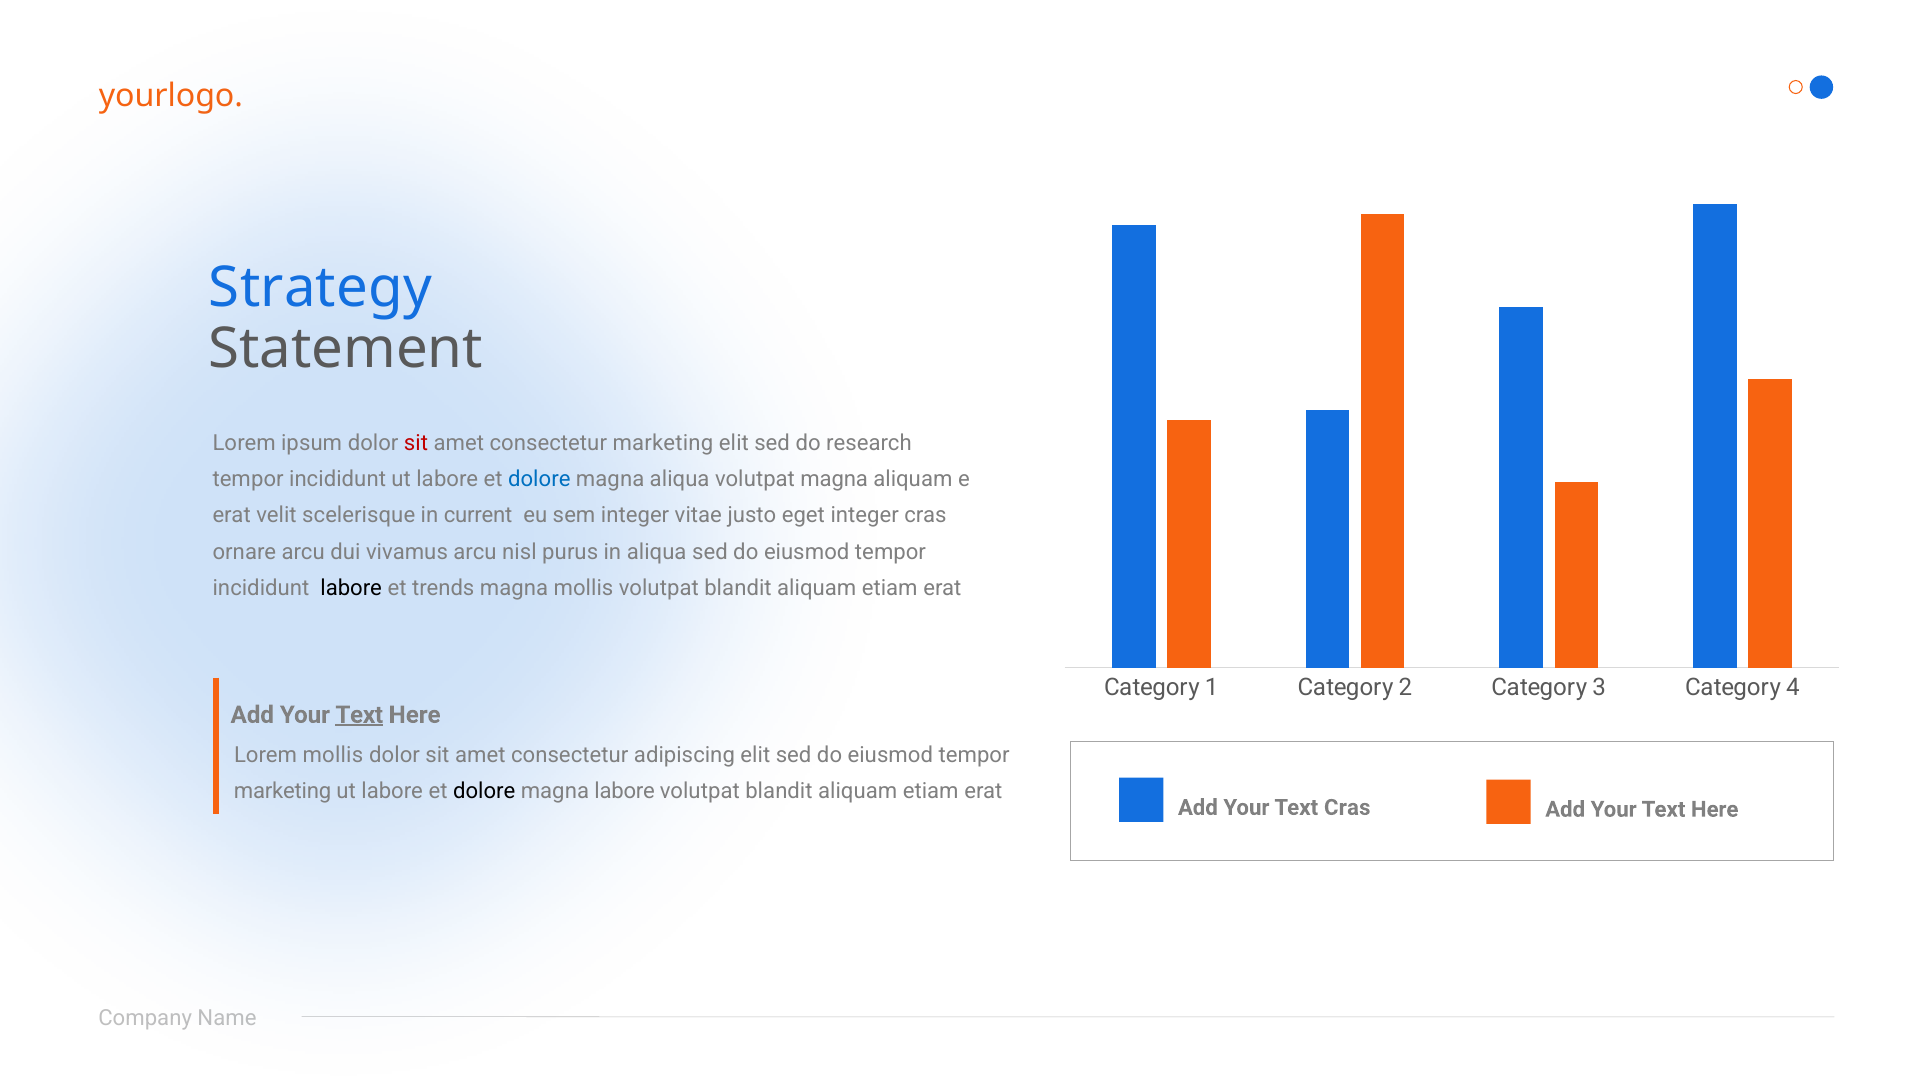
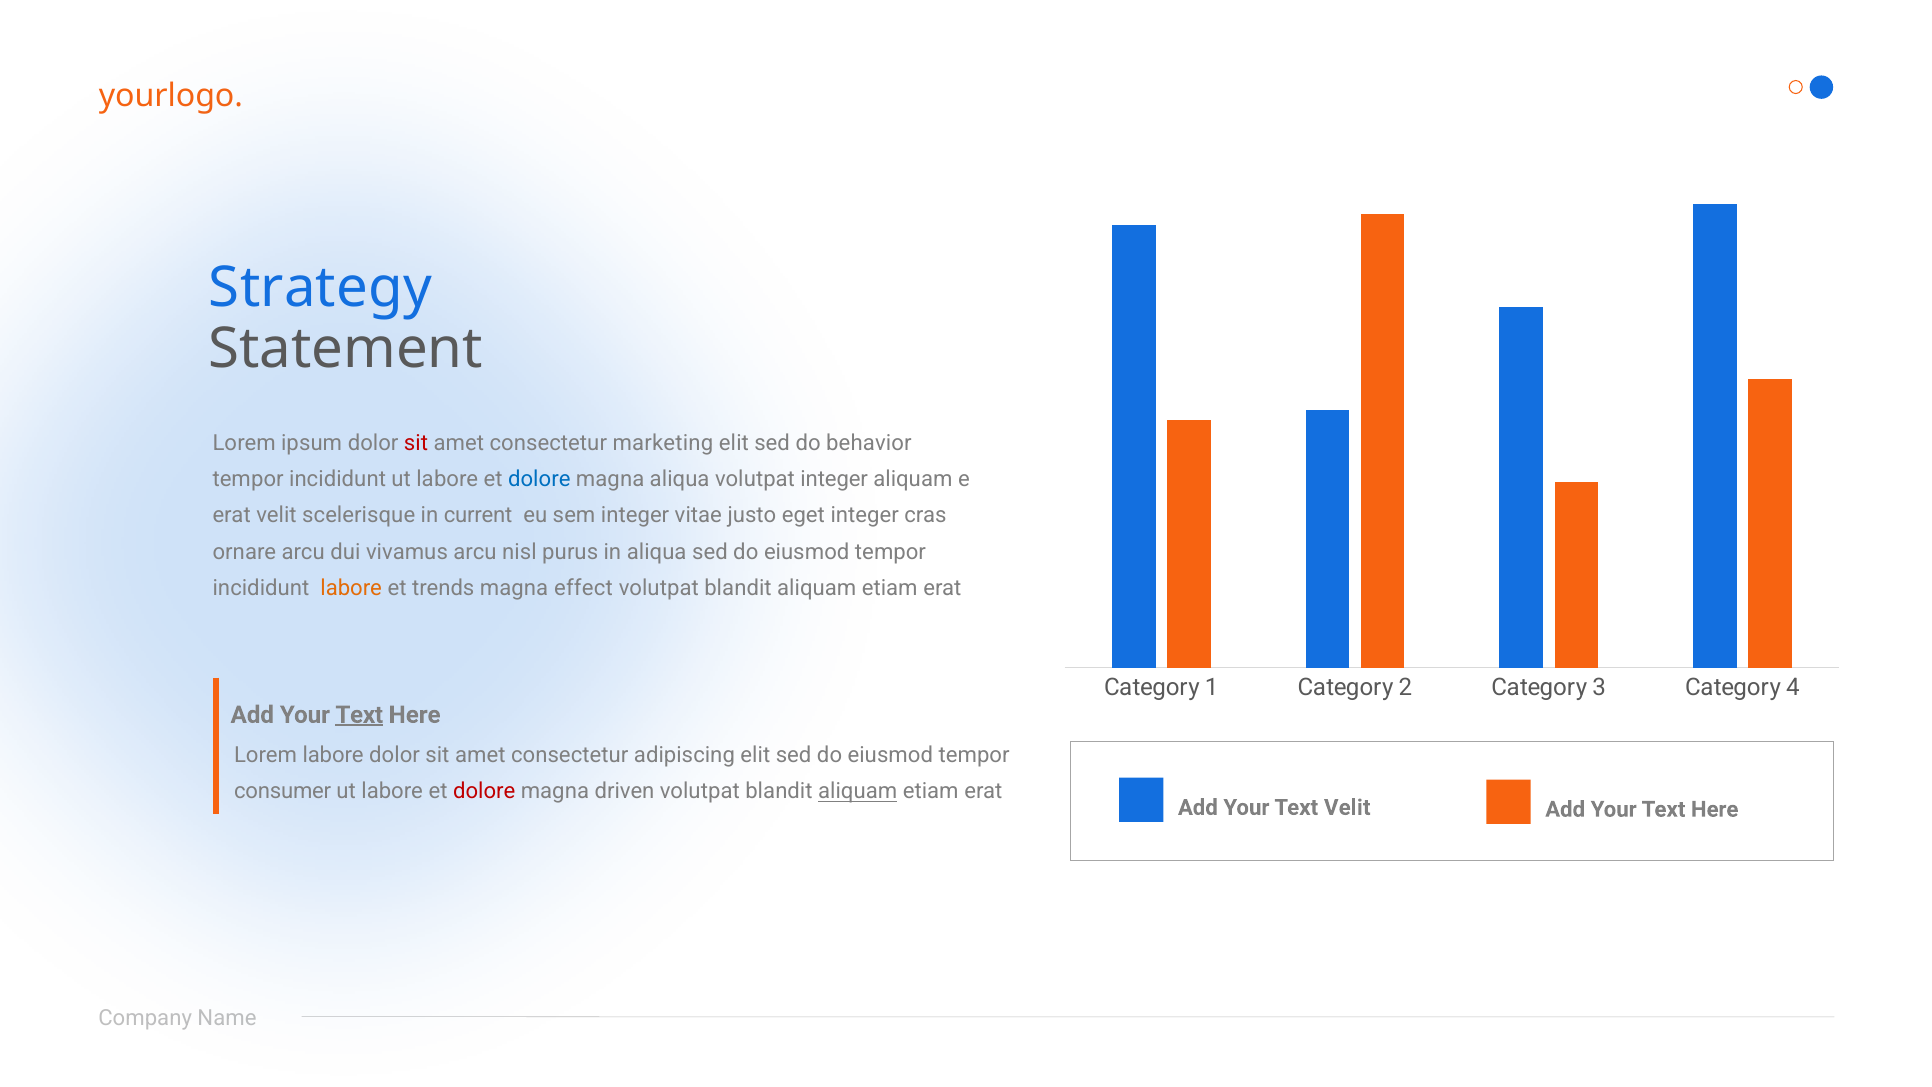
research: research -> behavior (869, 443)
volutpat magna: magna -> integer (834, 479)
labore colour: black -> orange (351, 588)
magna mollis: mollis -> effect (583, 588)
Lorem mollis: mollis -> labore (333, 755)
marketing: marketing -> consumer (283, 791)
dolore colour: black -> red (484, 791)
magna labore: labore -> driven (625, 791)
aliquam underline: none -> present (858, 791)
Text Cras: Cras -> Velit (1347, 807)
